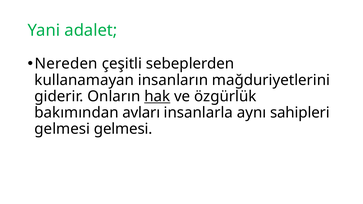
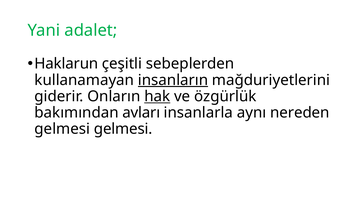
Nereden: Nereden -> Haklarun (66, 64)
insanların underline: none -> present (173, 80)
sahipleri: sahipleri -> nereden (300, 113)
